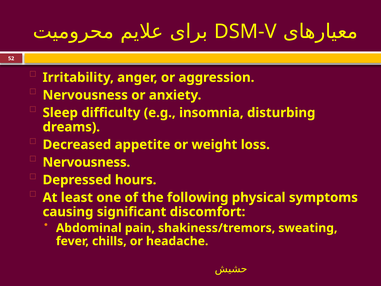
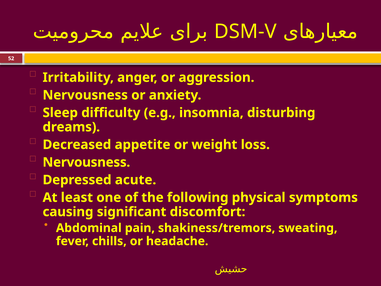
hours: hours -> acute (136, 180)
